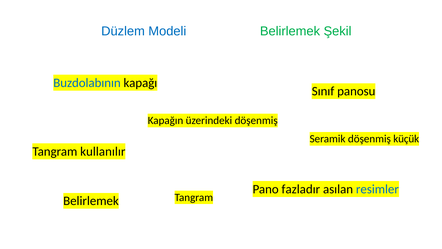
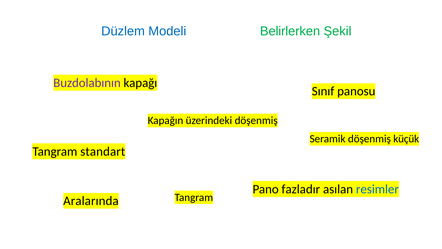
Modeli Belirlemek: Belirlemek -> Belirlerken (290, 31)
Buzdolabının colour: blue -> purple (87, 83)
kullanılır: kullanılır -> standart (103, 151)
Belirlemek: Belirlemek -> Aralarında (91, 201)
